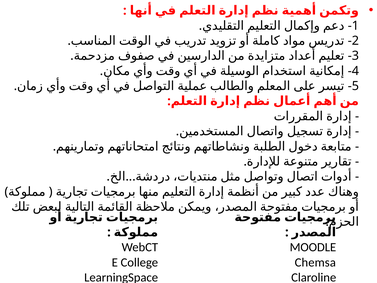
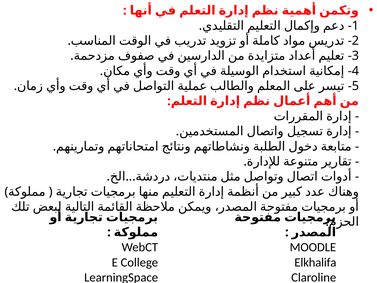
Chemsa: Chemsa -> Elkhalifa (315, 262)
